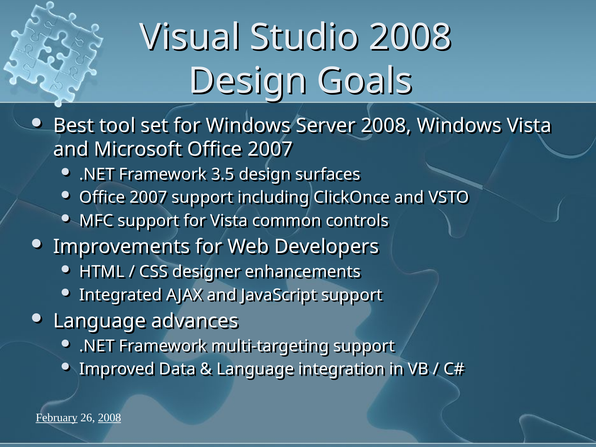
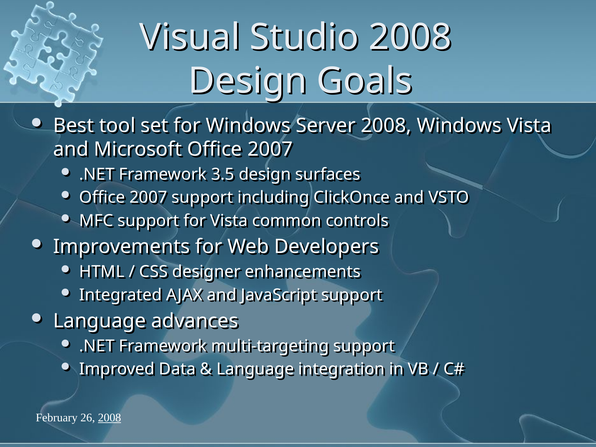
February underline: present -> none (57, 418)
